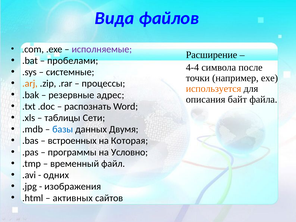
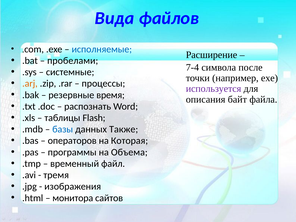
исполняемые colour: purple -> blue (102, 49)
4-4: 4-4 -> 7-4 (192, 67)
используется colour: orange -> purple (214, 89)
адрес: адрес -> время (111, 95)
Сети: Сети -> Flash (94, 118)
Двумя: Двумя -> Также (124, 129)
встроенных: встроенных -> операторов (72, 141)
Условно: Условно -> Объема (129, 152)
одних: одних -> тремя (56, 175)
активных: активных -> монитора (73, 198)
